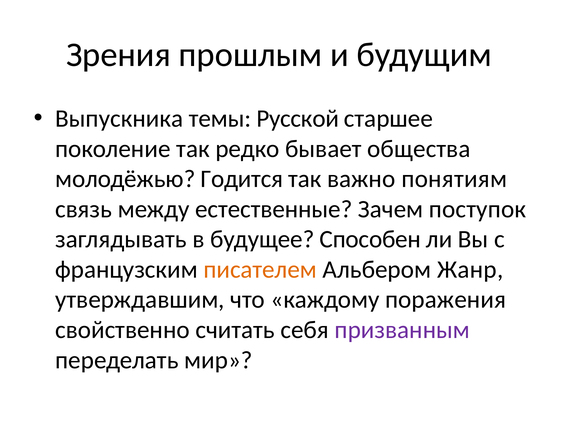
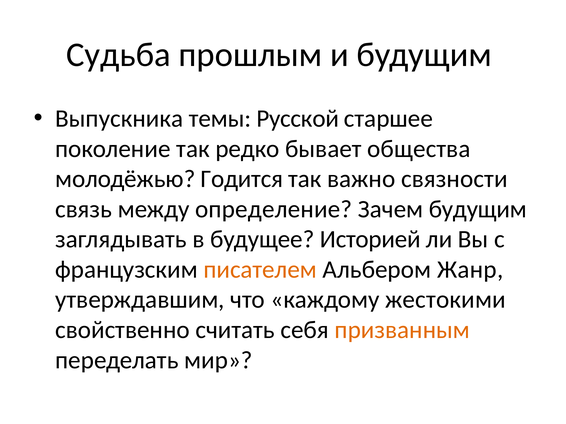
Зрения: Зрения -> Судьба (118, 55)
понятиям: понятиям -> связности (454, 179)
естественные: естественные -> определение (274, 209)
Зачем поступок: поступок -> будущим (478, 209)
Способен: Способен -> Историей (370, 240)
поражения: поражения -> жестокими (445, 300)
призванным colour: purple -> orange (402, 330)
